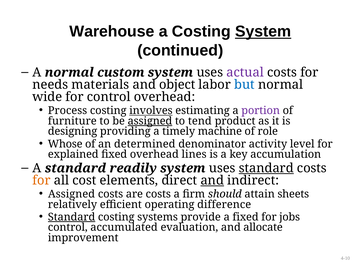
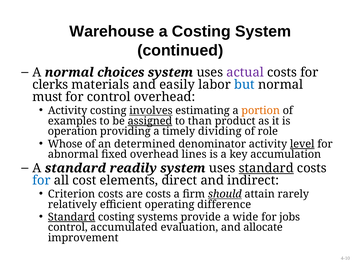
System underline: present -> none (263, 32)
custom: custom -> choices (121, 72)
needs: needs -> clerks (50, 85)
object: object -> easily (177, 85)
wide: wide -> must (47, 97)
Process: Process -> Activity (68, 111)
portion colour: purple -> orange (261, 111)
furniture: furniture -> examples (72, 121)
tend: tend -> than (200, 121)
designing: designing -> operation (73, 132)
machine: machine -> dividing (220, 132)
level underline: none -> present (302, 144)
explained: explained -> abnormal (73, 154)
for colour: orange -> blue (41, 181)
and underline: present -> none (212, 181)
Assigned: Assigned -> Criterion (72, 194)
should underline: none -> present (225, 194)
sheets: sheets -> rarely (293, 194)
a fixed: fixed -> wide (245, 217)
